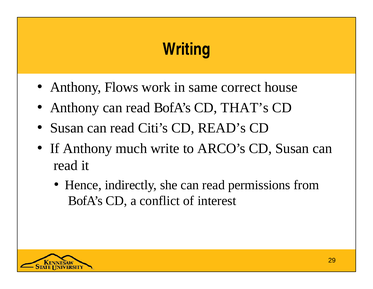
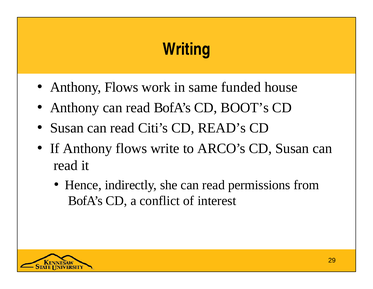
correct: correct -> funded (241, 87)
THAT’s: THAT’s -> BOOT’s (245, 107)
If Anthony much: much -> flows (131, 148)
